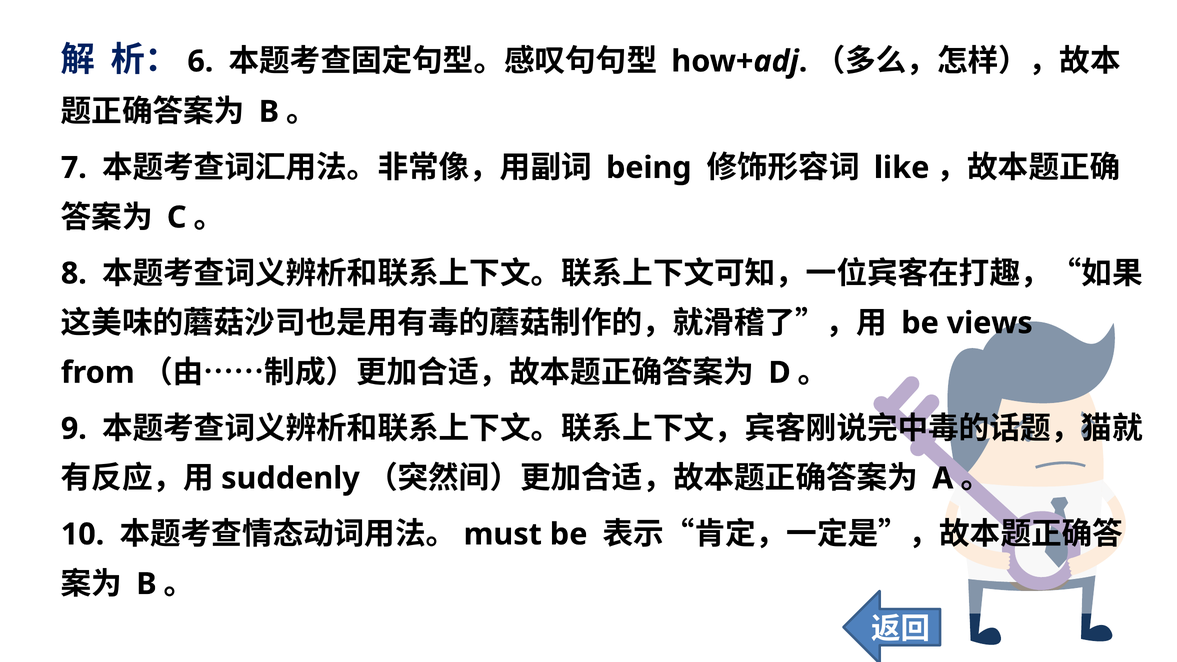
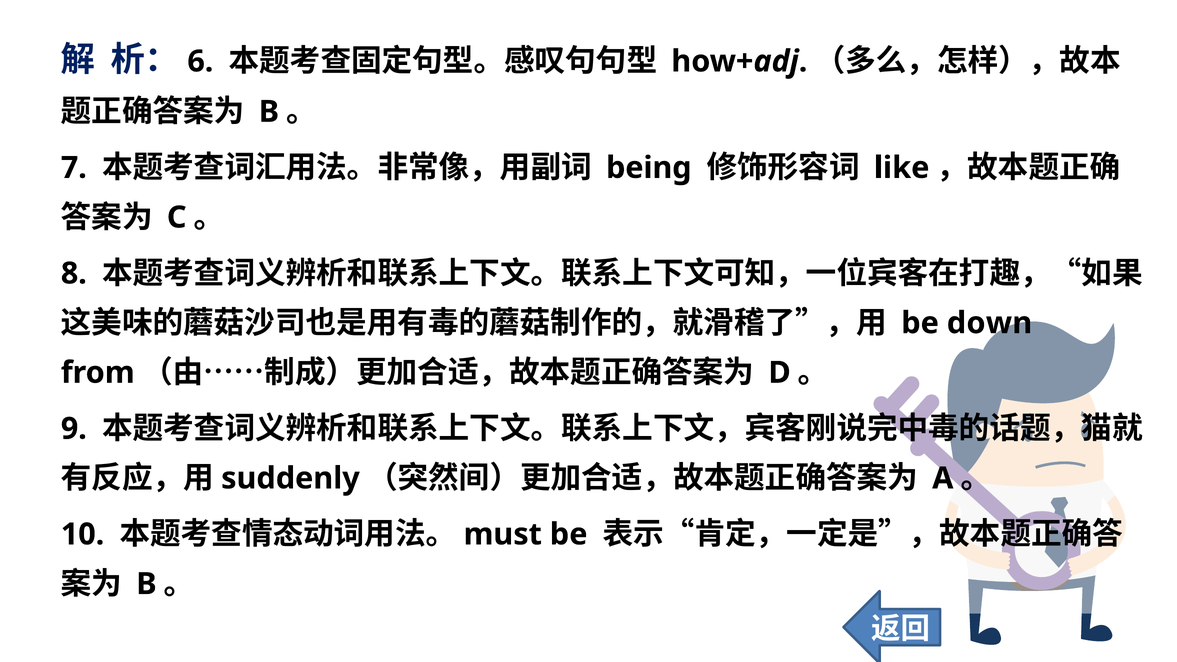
views: views -> down (990, 323)
